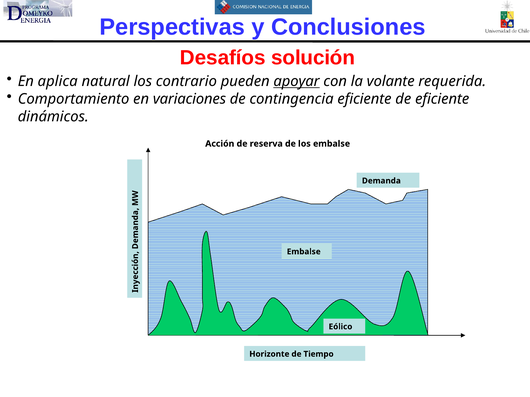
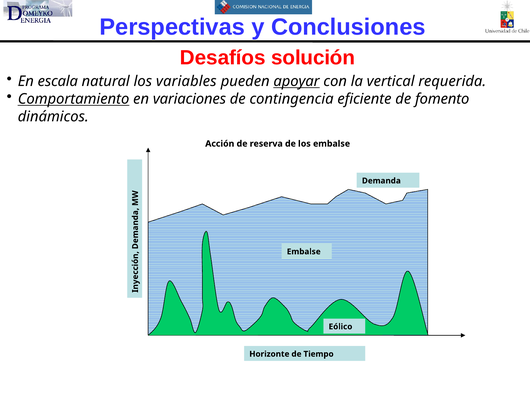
aplica: aplica -> escala (58, 81)
contrario: contrario -> variables (186, 81)
volante: volante -> vertical (391, 81)
Comportamiento underline: none -> present (74, 99)
de eficiente: eficiente -> fomento (442, 99)
